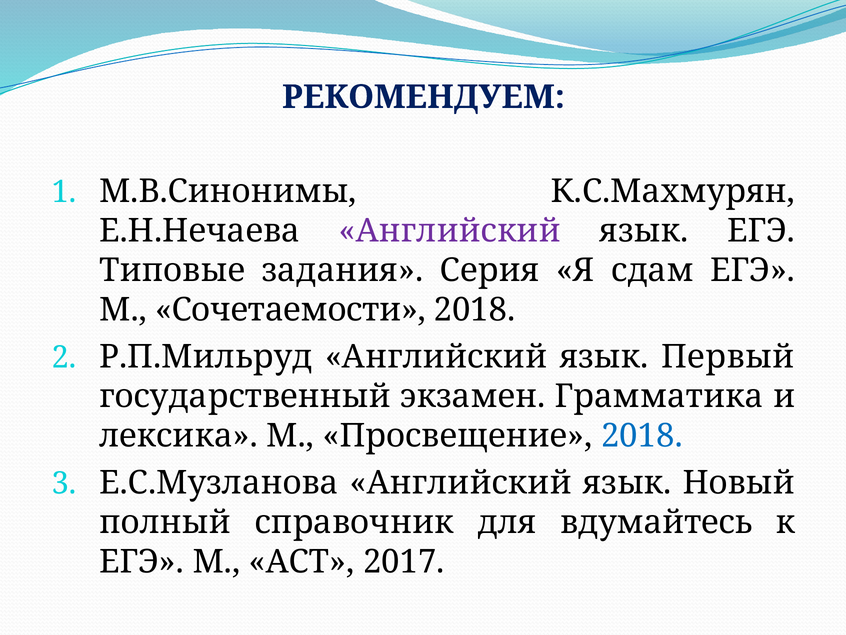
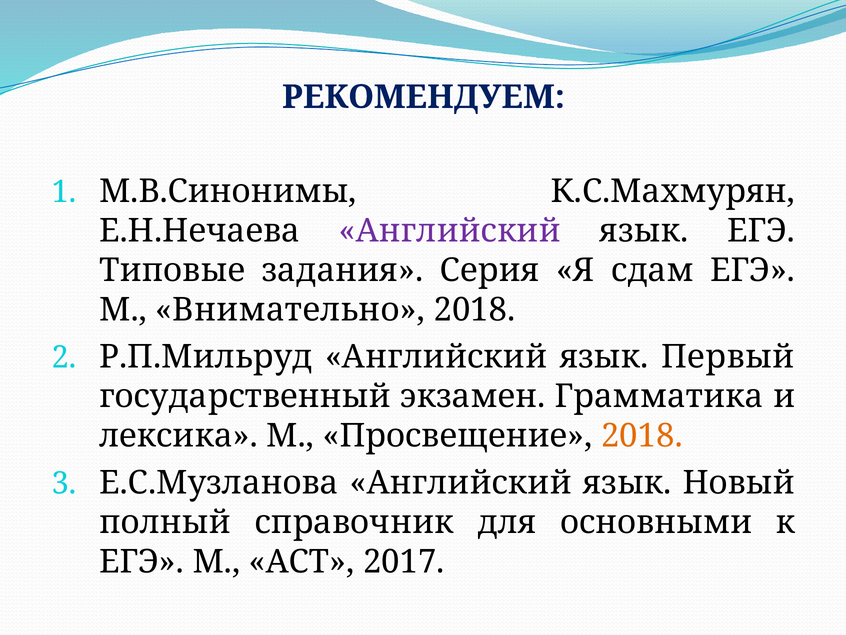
Сочетаемости: Сочетаемости -> Внимательно (290, 310)
2018 colour: blue -> orange (642, 436)
вдумайтесь: вдумайтесь -> основными (656, 522)
